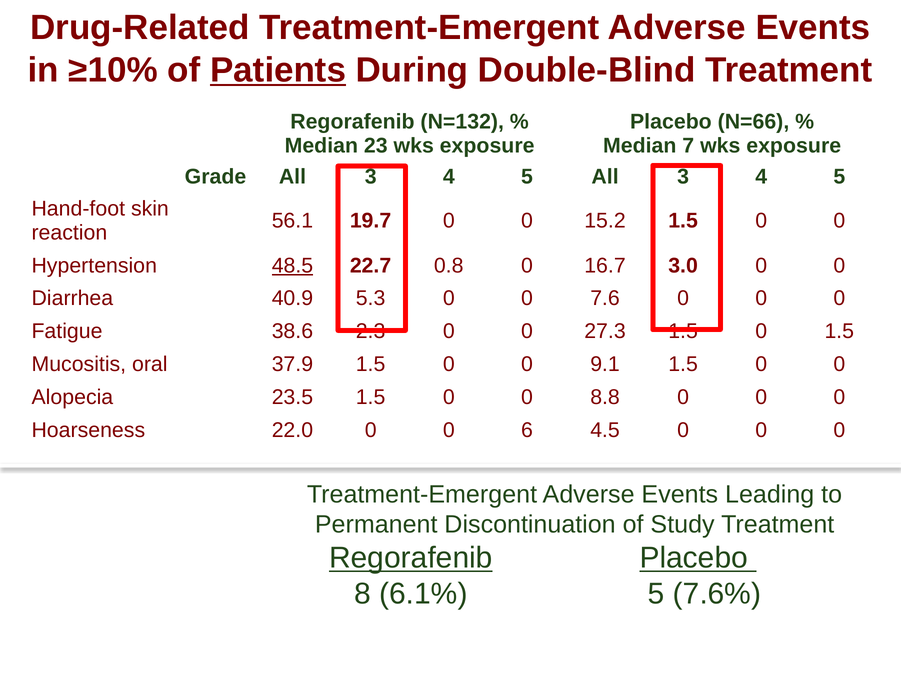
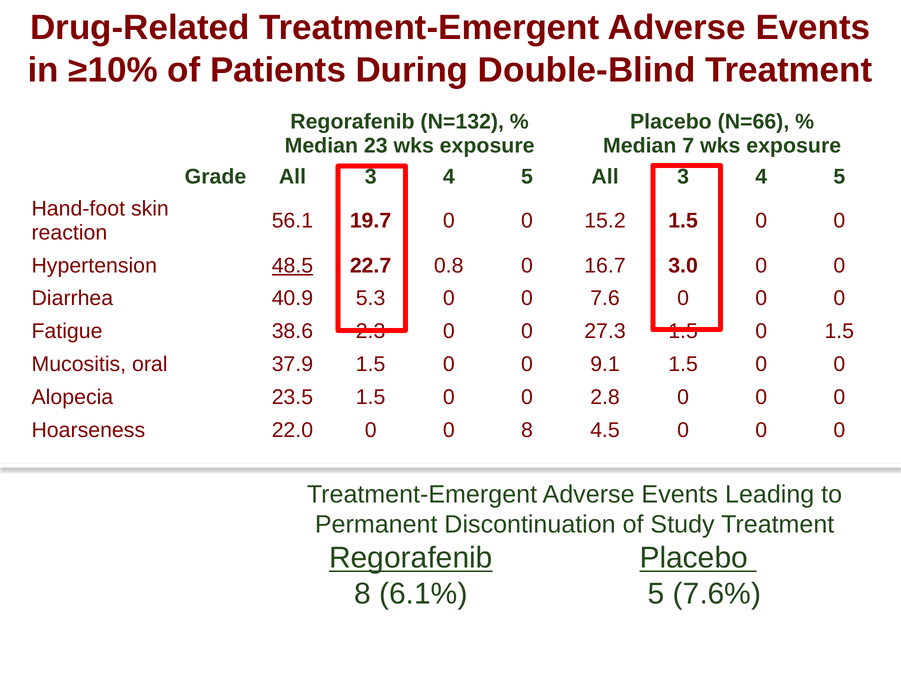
Patients underline: present -> none (278, 70)
8.8: 8.8 -> 2.8 (605, 397)
0 6: 6 -> 8 (527, 430)
